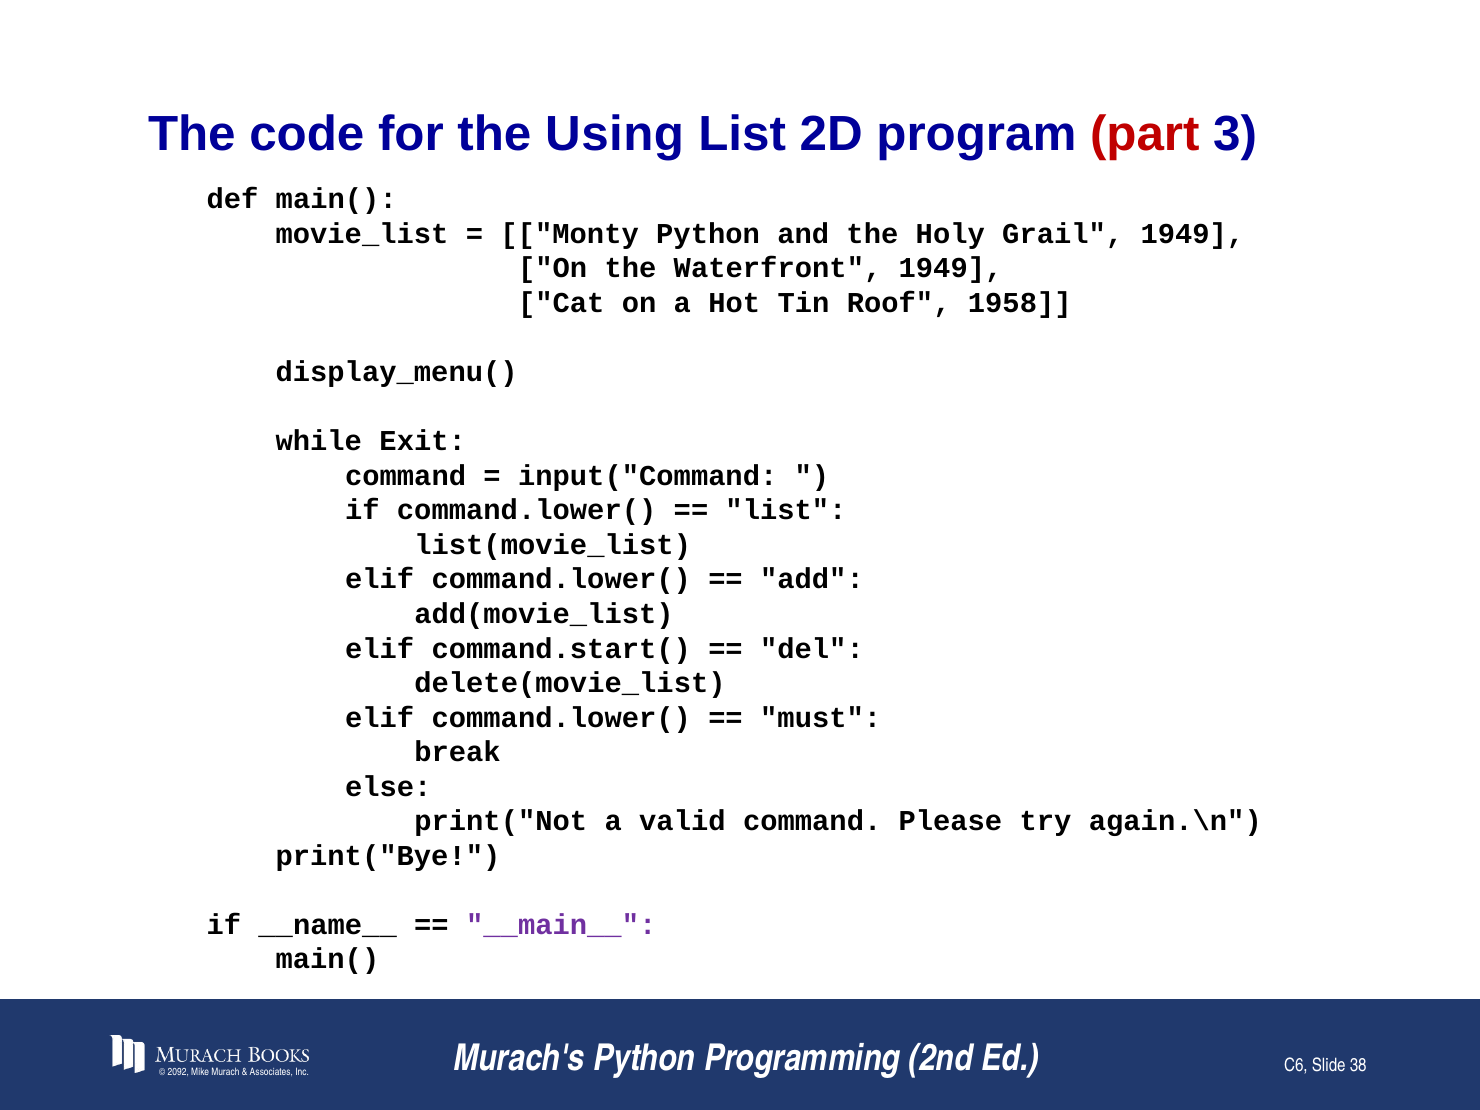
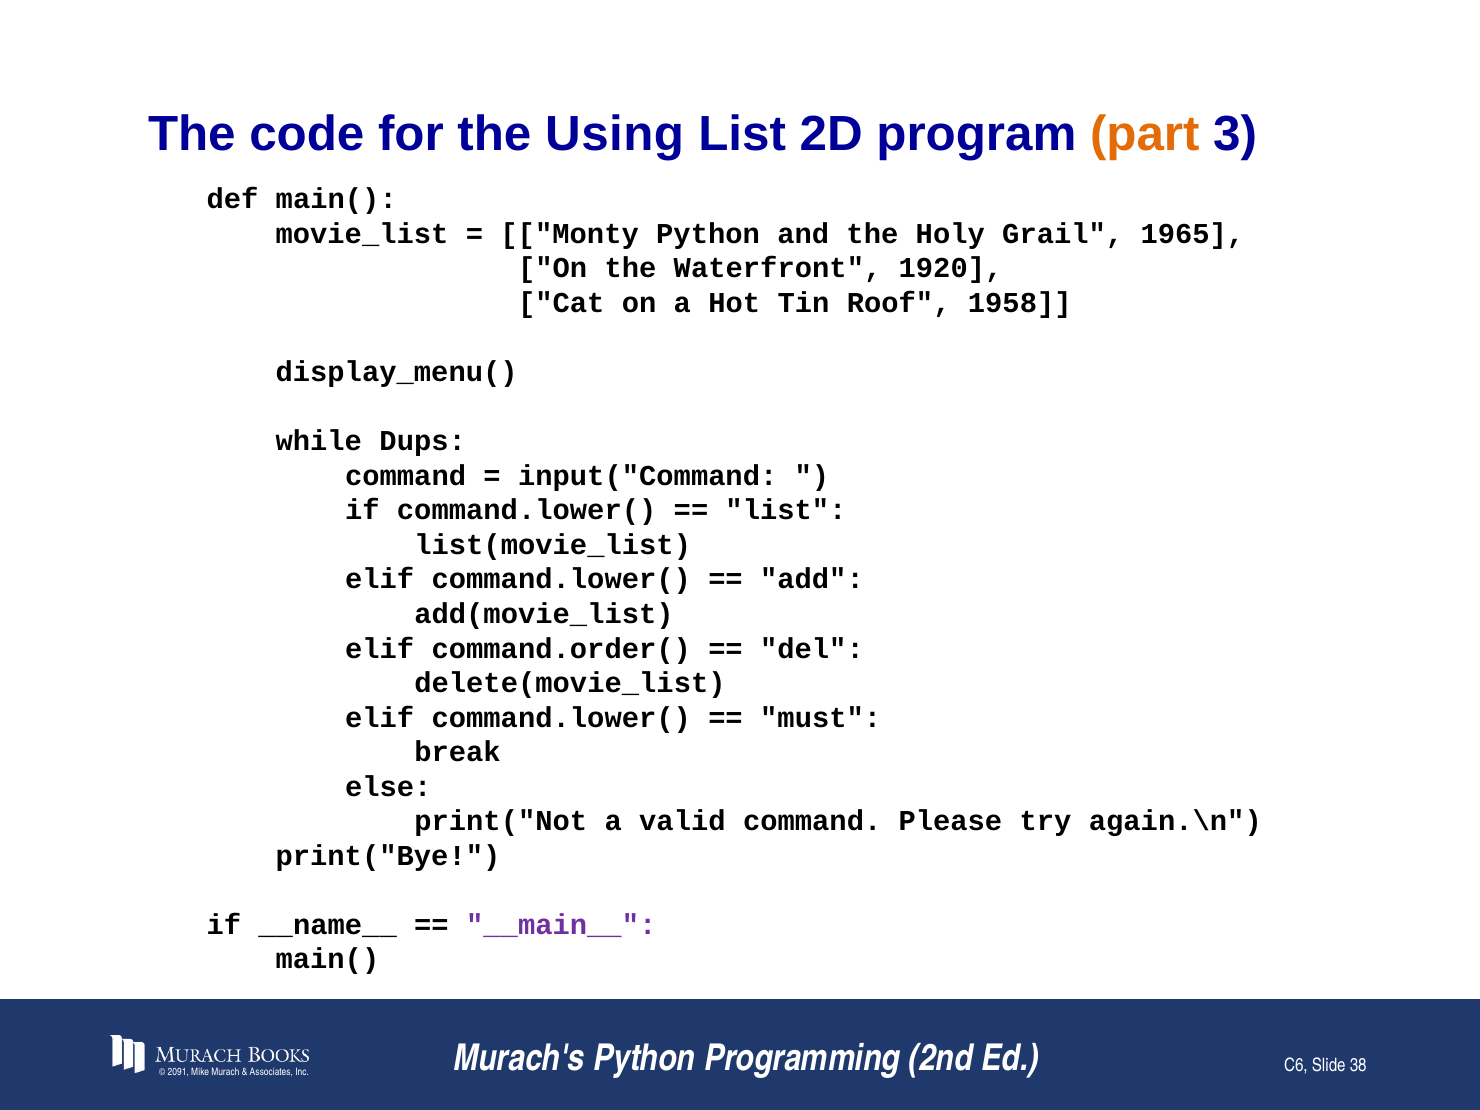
part colour: red -> orange (1145, 134)
Grail 1949: 1949 -> 1965 (1192, 234)
Waterfront 1949: 1949 -> 1920 (951, 268)
Exit: Exit -> Dups (423, 441)
command.start(: command.start( -> command.order( (561, 649)
2092: 2092 -> 2091 (178, 1072)
